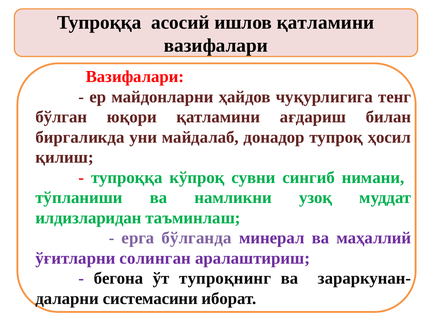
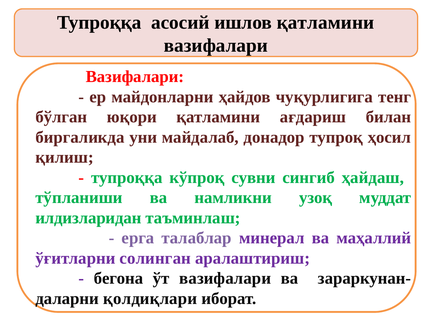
нимани: нимани -> ҳайдаш (373, 178)
бўлганда: бўлганда -> талаблар (197, 238)
ўт тупроқнинг: тупроқнинг -> вазифалари (225, 278)
системасини: системасини -> қолдиқлари (150, 299)
